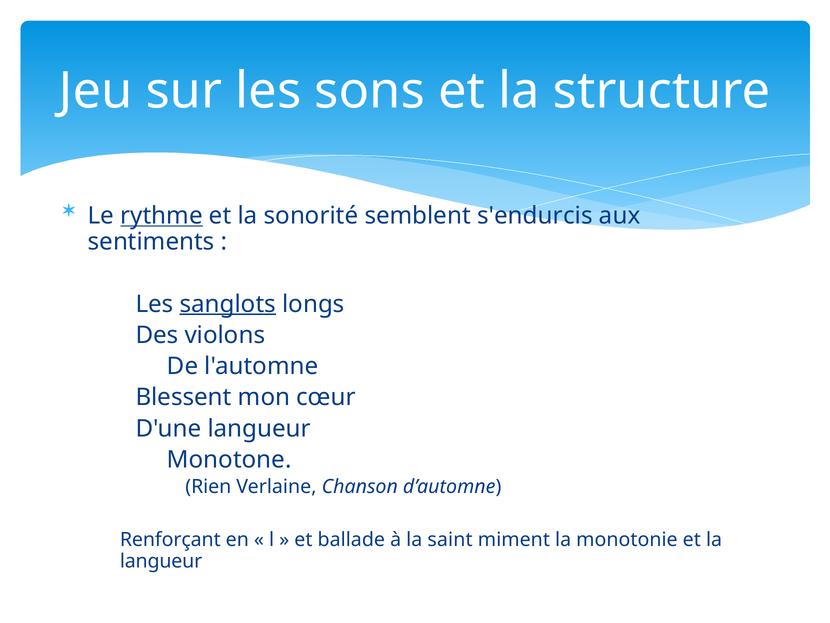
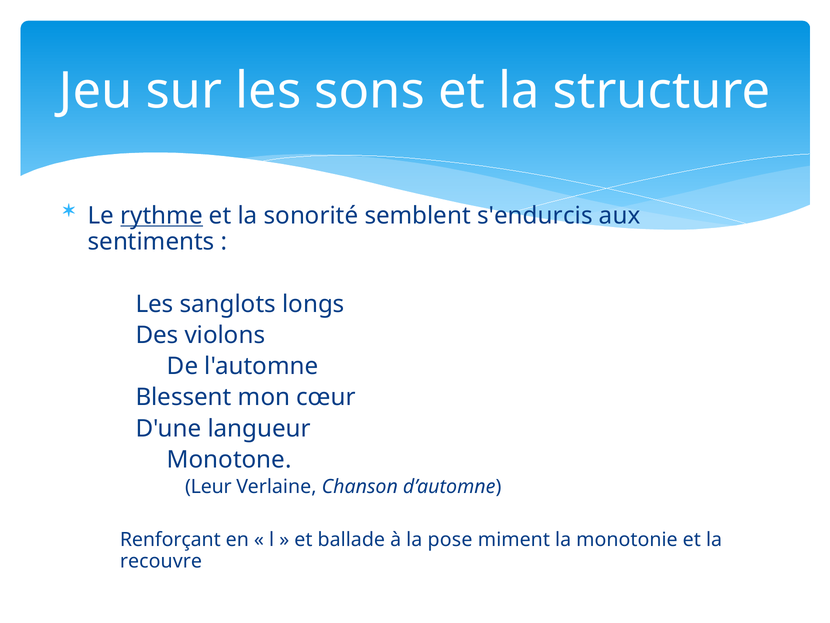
sanglots underline: present -> none (228, 304)
Rien: Rien -> Leur (208, 486)
saint: saint -> pose (450, 539)
langueur: langueur -> recouvre (161, 561)
